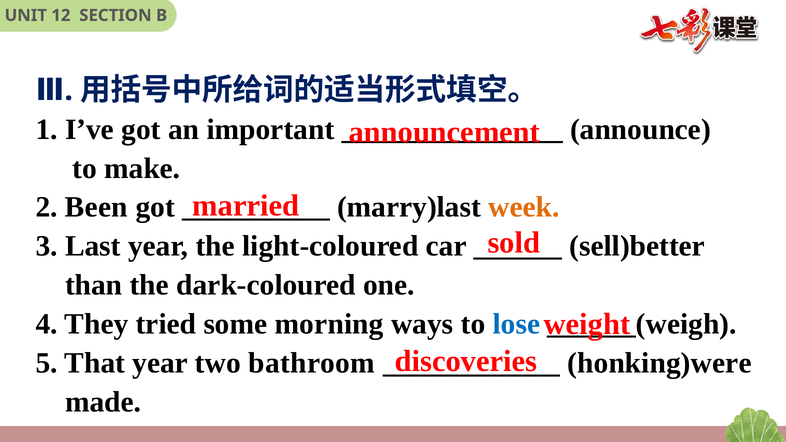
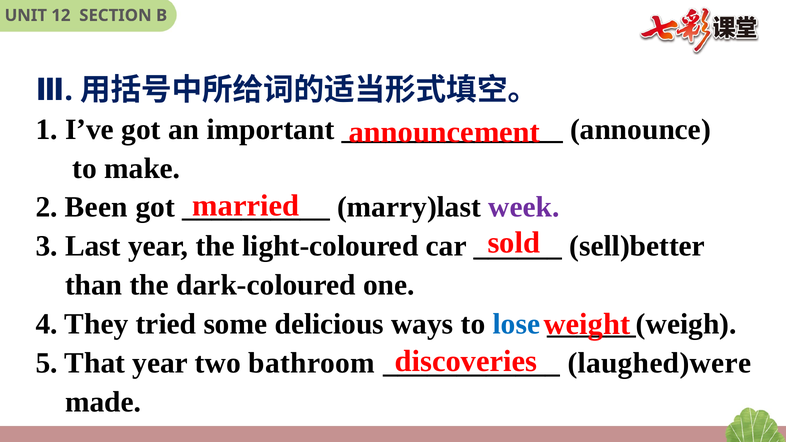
week colour: orange -> purple (524, 207)
morning: morning -> delicious (329, 324)
honking)were: honking)were -> laughed)were (659, 363)
